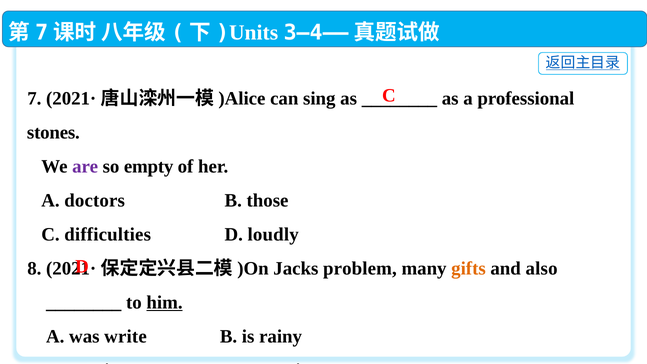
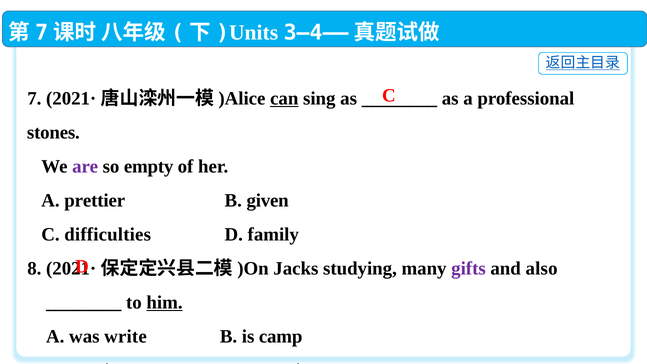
can underline: none -> present (284, 98)
doctors: doctors -> prettier (95, 200)
B those: those -> given (268, 200)
loudly: loudly -> family (273, 234)
problem: problem -> studying (360, 268)
gifts colour: orange -> purple (468, 268)
rainy: rainy -> camp (281, 336)
